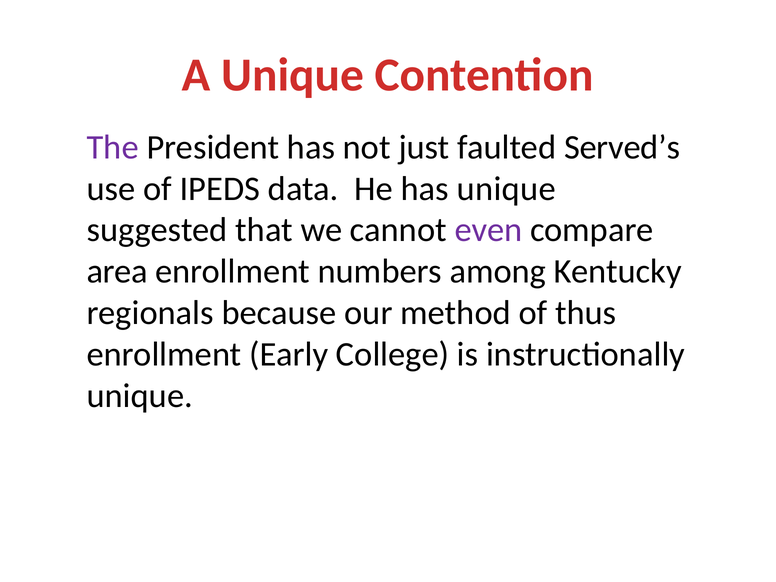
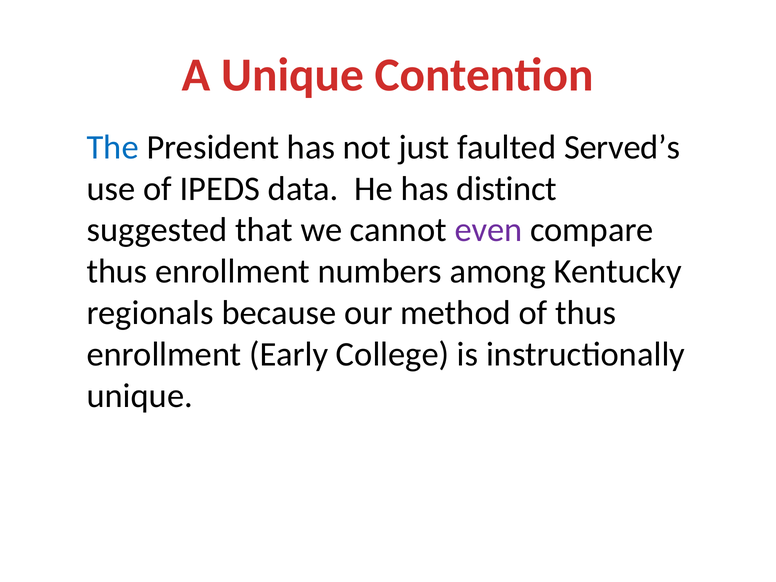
The colour: purple -> blue (113, 147)
has unique: unique -> distinct (507, 189)
area: area -> thus (117, 271)
